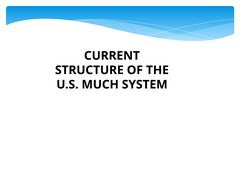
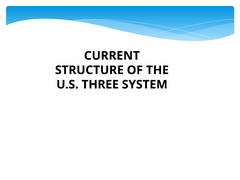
MUCH: MUCH -> THREE (100, 85)
